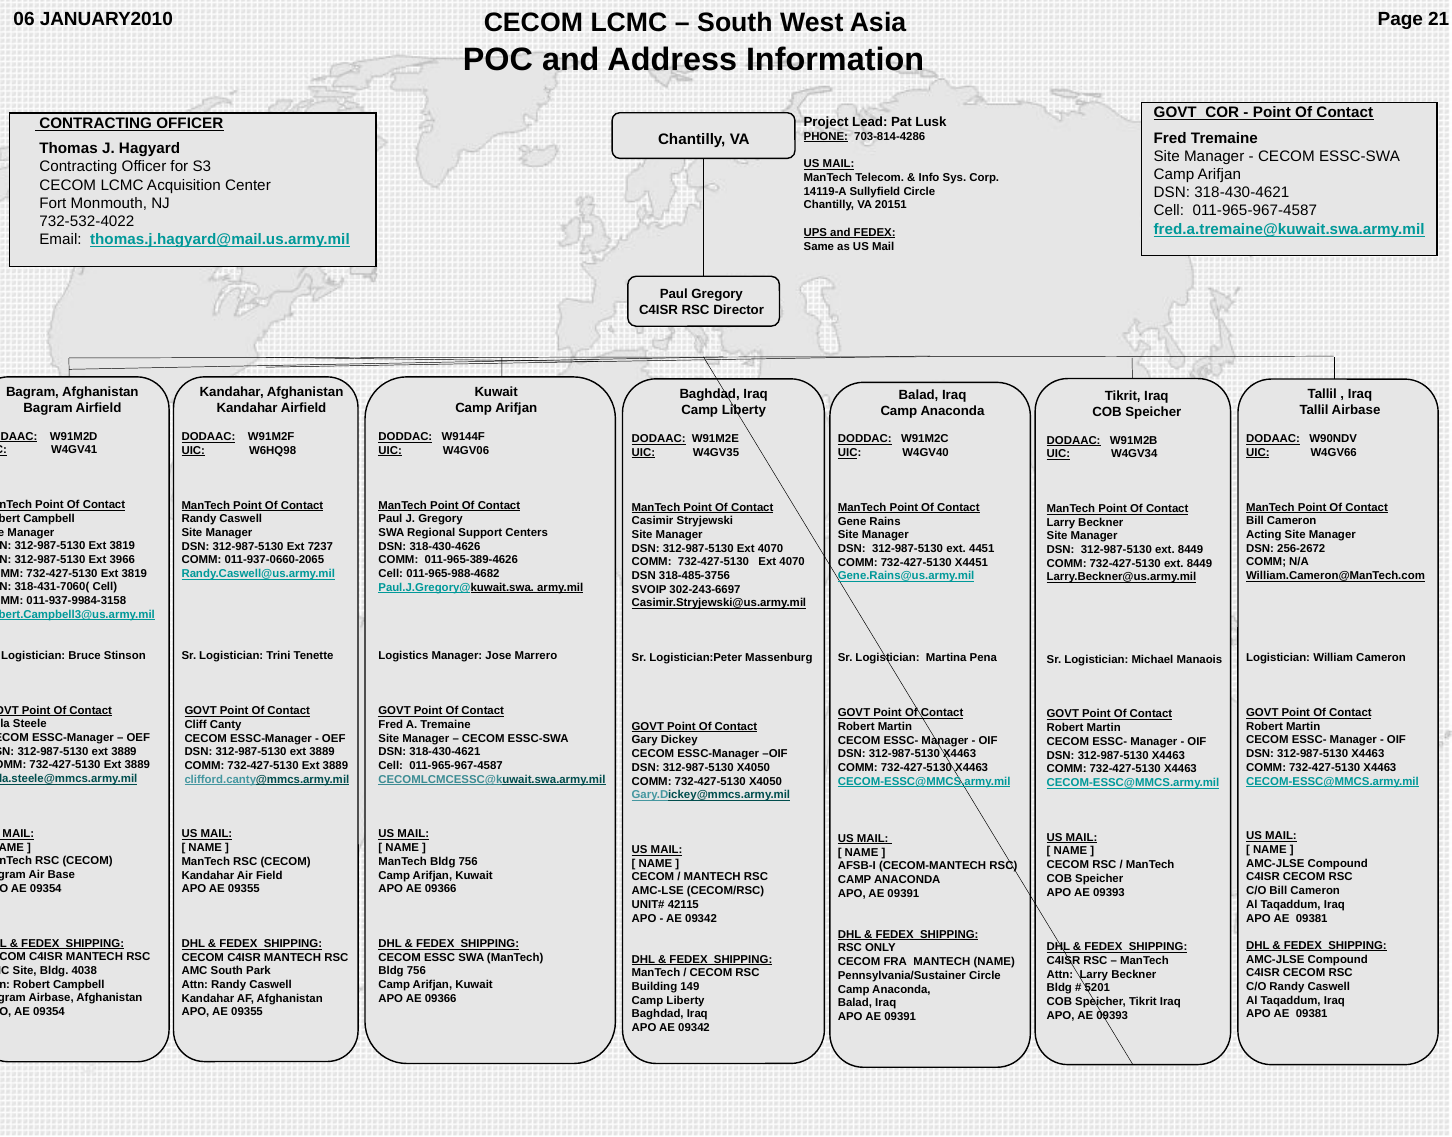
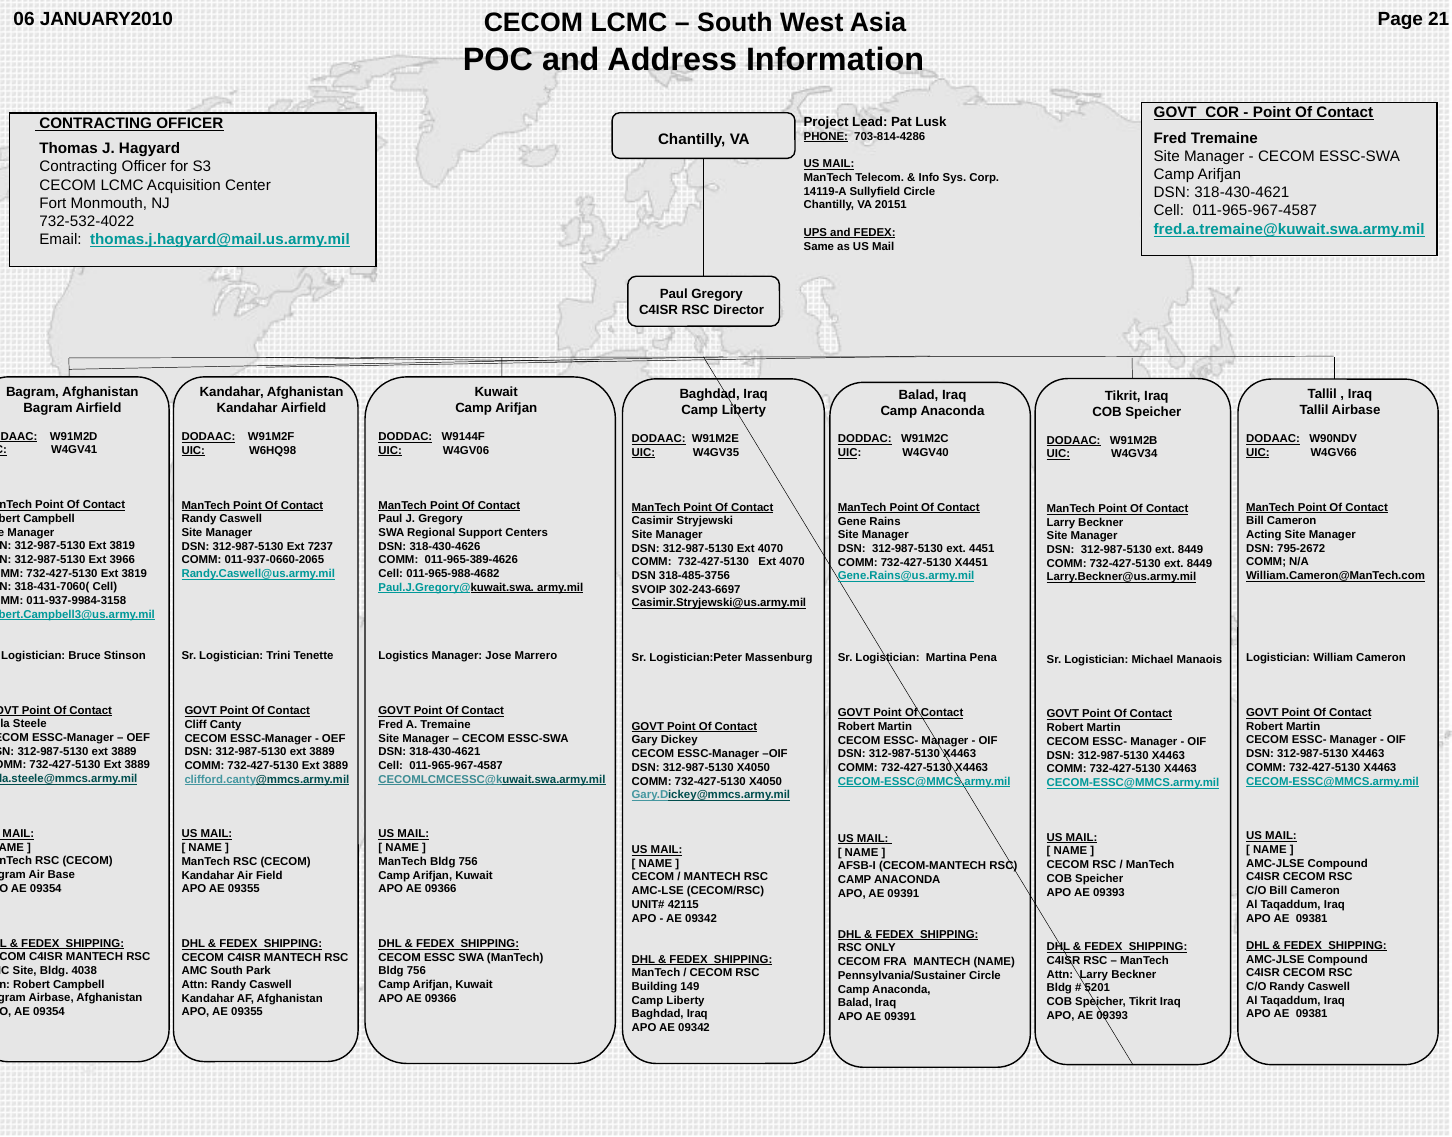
256-2672: 256-2672 -> 795-2672 (1301, 548)
